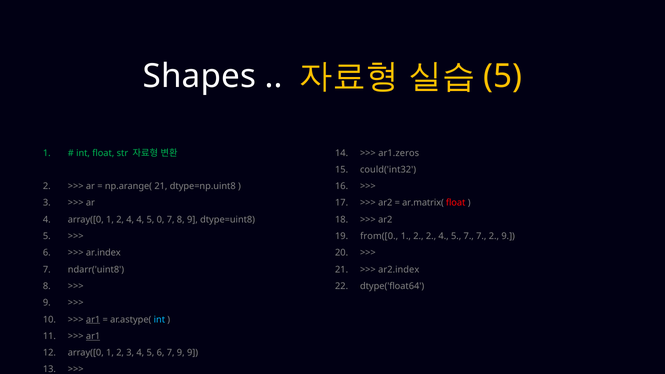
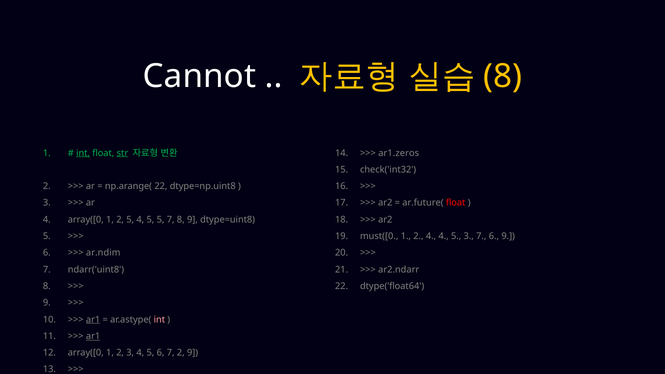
Shapes: Shapes -> Cannot (199, 77)
5: 5 -> 8 (503, 77)
int underline: none -> present (83, 153)
str underline: none -> present (122, 153)
could('int32: could('int32 -> check('int32 (388, 170)
np.arange( 21: 21 -> 22 (161, 186)
ar.matrix(: ar.matrix( -> ar.future( (423, 203)
1 2 4: 4 -> 5 (130, 220)
5 0: 0 -> 5 (161, 220)
from([0: from([0 -> must([0 (379, 236)
2 2: 2 -> 4 (431, 236)
5 7: 7 -> 3 (469, 236)
7 2: 2 -> 6 (494, 236)
ar.index: ar.index -> ar.ndim (103, 253)
ar2.index: ar2.index -> ar2.ndarr (399, 270)
int colour: light blue -> pink (159, 320)
7 9: 9 -> 2 (181, 353)
